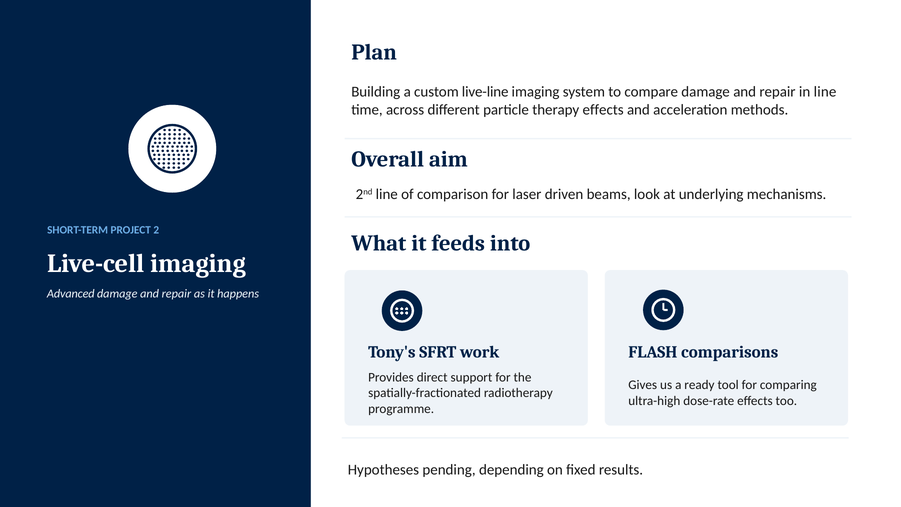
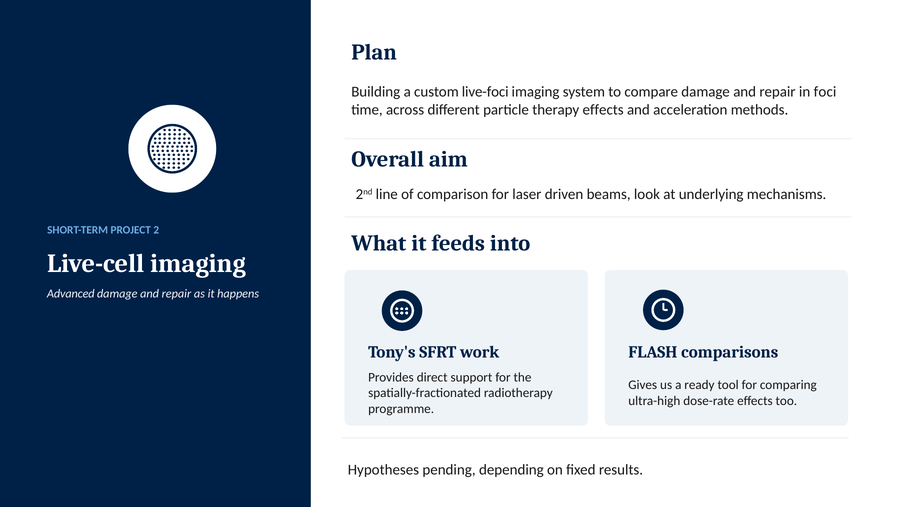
live-line: live-line -> live-foci (485, 92)
in line: line -> foci (825, 92)
